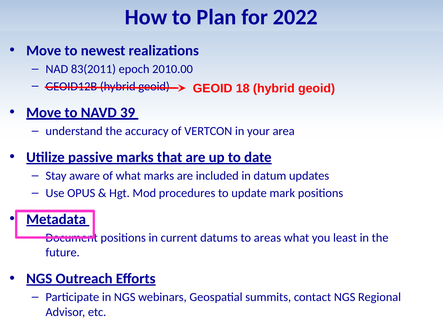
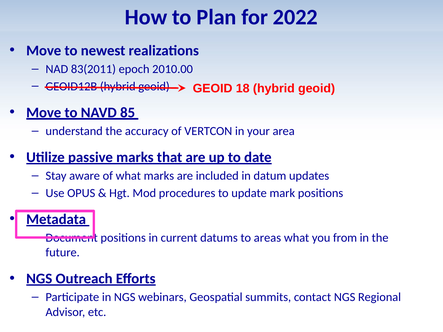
39: 39 -> 85 (128, 113)
least: least -> from (345, 238)
